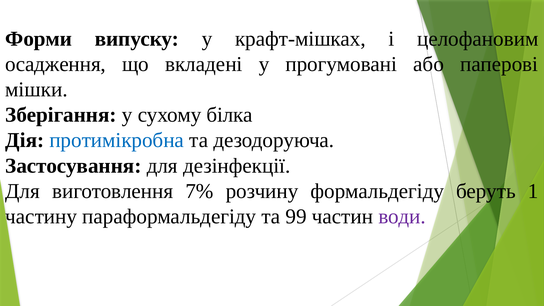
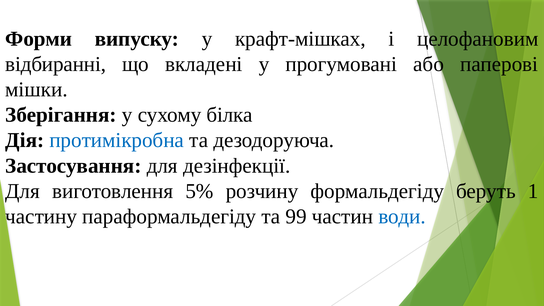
осадження: осадження -> відбиранні (56, 64)
7%: 7% -> 5% (199, 191)
води colour: purple -> blue (402, 217)
